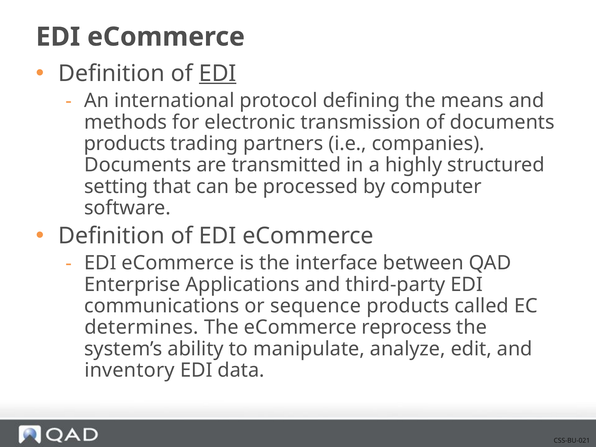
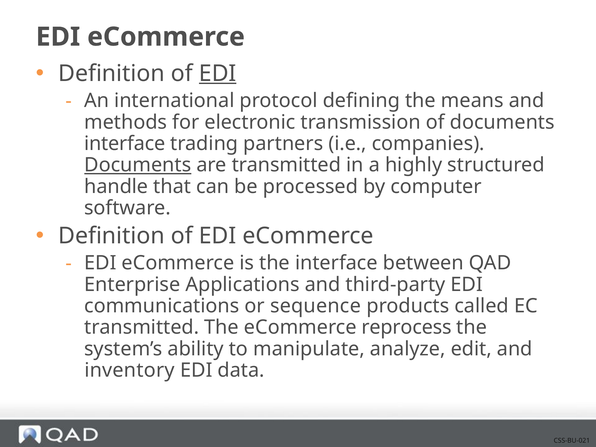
products: products -> interface (125, 144)
Documents underline: none -> present (138, 165)
setting: setting -> handle (116, 187)
determines: determines -> transmitted (142, 327)
